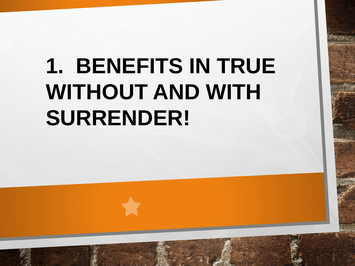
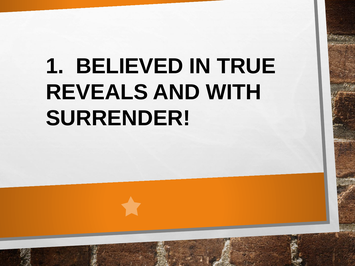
BENEFITS: BENEFITS -> BELIEVED (130, 66)
WITHOUT: WITHOUT -> REVEALS (97, 92)
